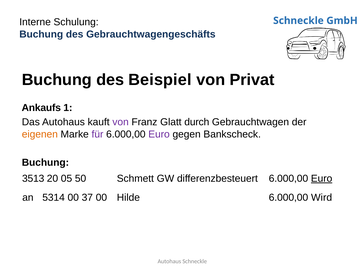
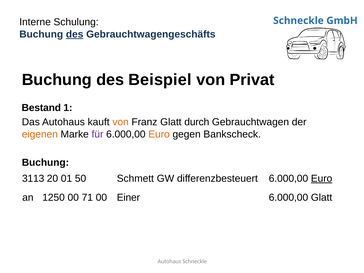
des underline: none -> present (75, 34)
Ankaufs: Ankaufs -> Bestand (41, 108)
von colour: purple -> orange (121, 122)
Euro colour: purple -> orange (159, 134)
3513: 3513 -> 3113 (33, 179)
05: 05 -> 01 (67, 179)
5314: 5314 -> 1250 (54, 198)
37: 37 -> 71 (87, 198)
Hilde: Hilde -> Einer (128, 198)
6.000,00 Wird: Wird -> Glatt (322, 198)
